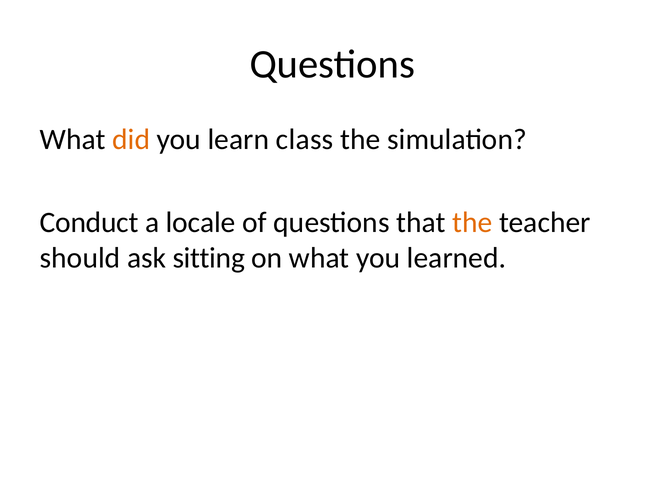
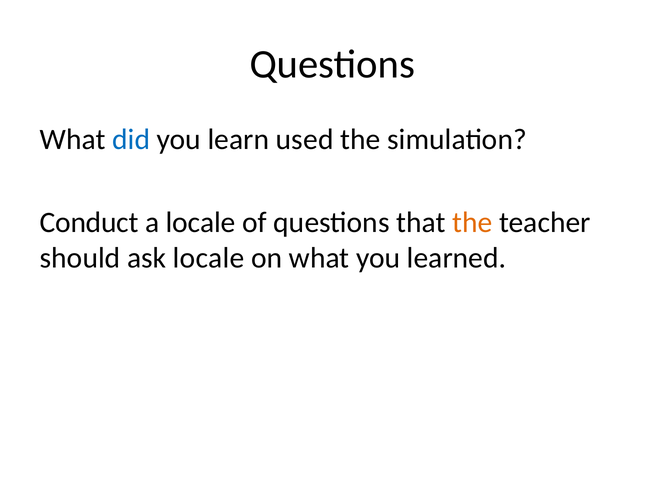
did colour: orange -> blue (131, 140)
class: class -> used (305, 140)
ask sitting: sitting -> locale (209, 258)
